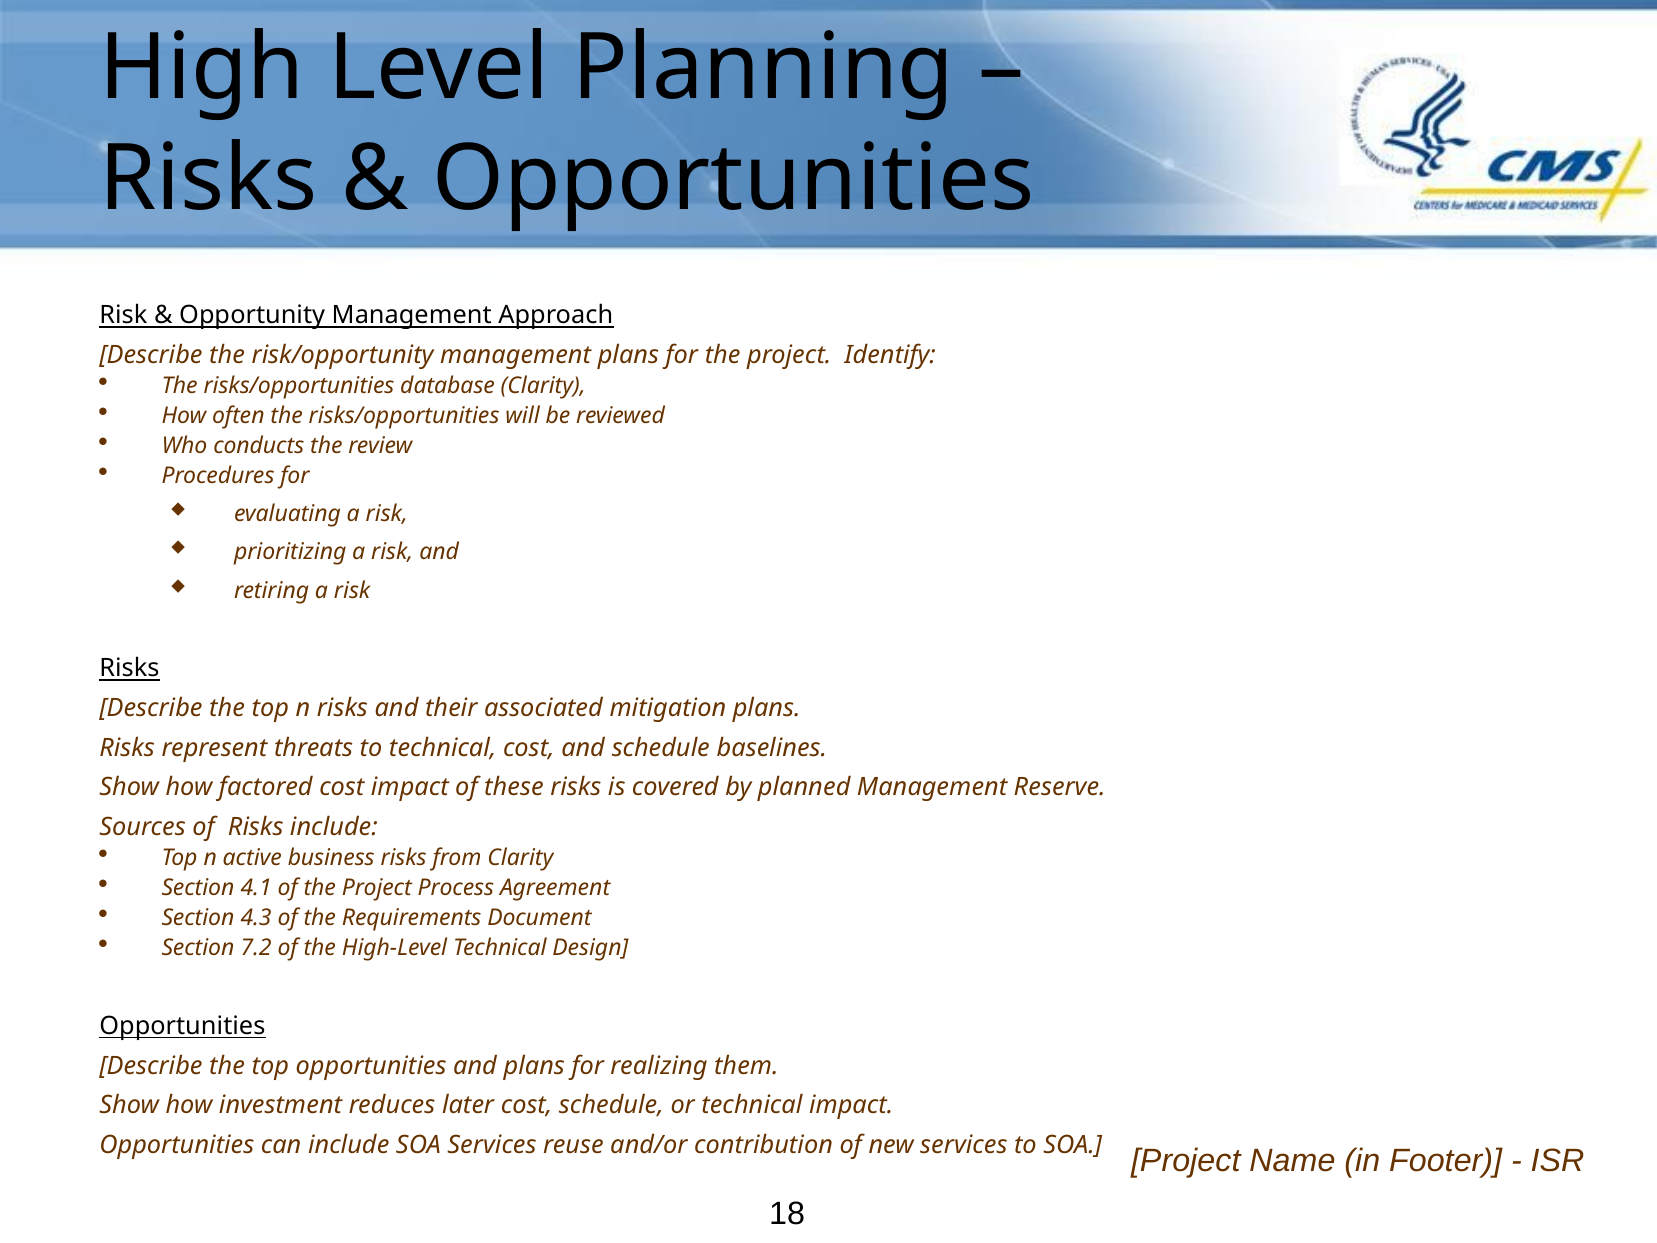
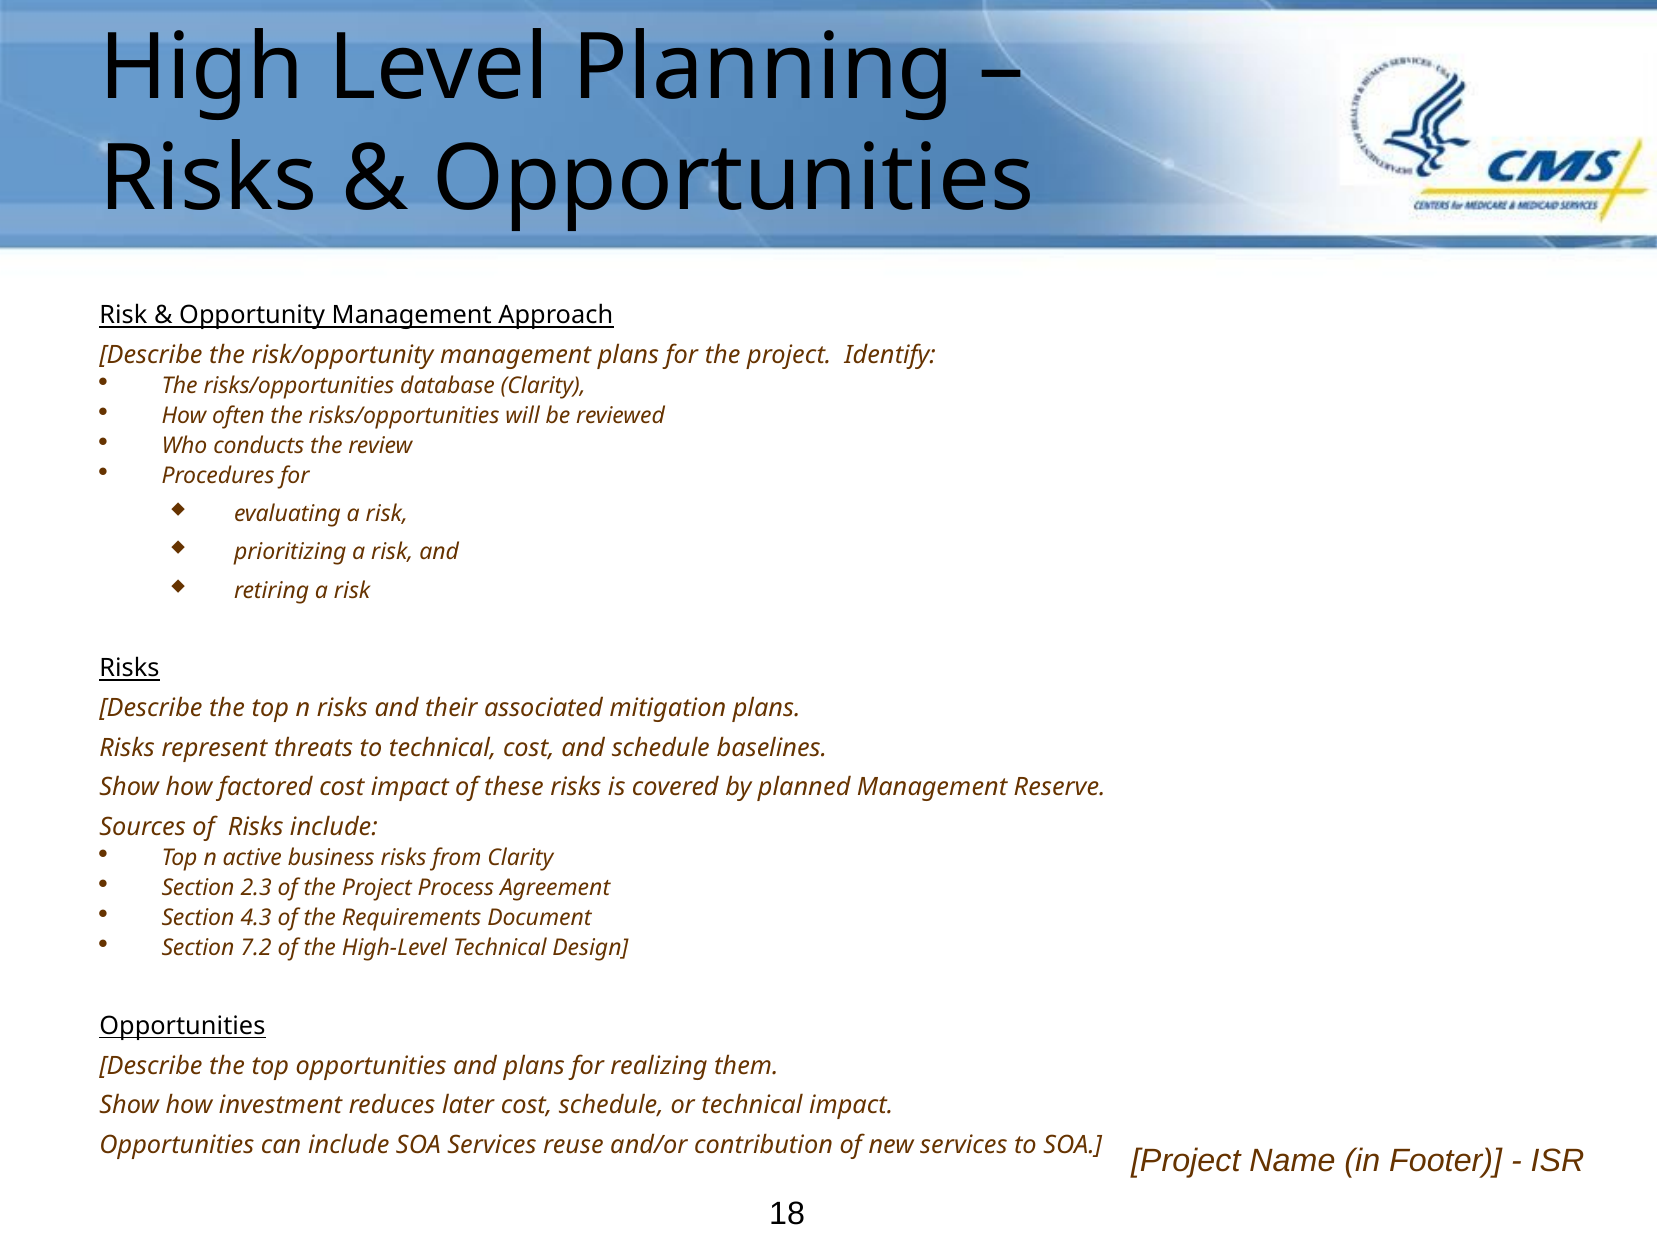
4.1: 4.1 -> 2.3 (256, 888)
